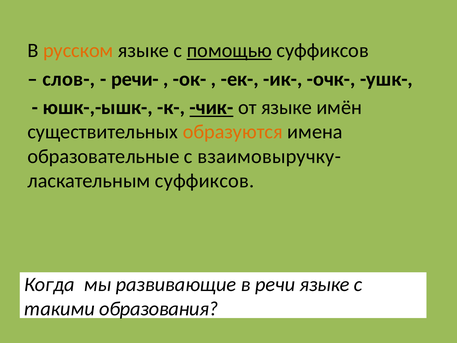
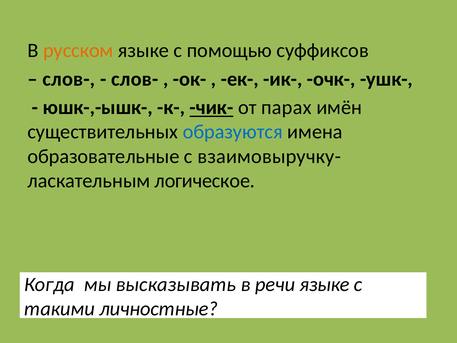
помощью underline: present -> none (229, 51)
речи-: речи- -> слов- (135, 79)
от языке: языке -> парах (286, 107)
образуются colour: orange -> blue (233, 132)
ласкательным суффиксов: суффиксов -> логическое (205, 181)
развивающие: развивающие -> высказывать (176, 284)
образования: образования -> личностные (159, 309)
